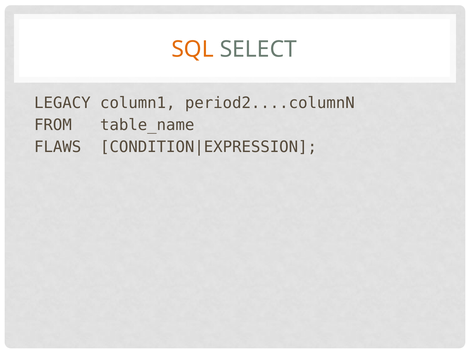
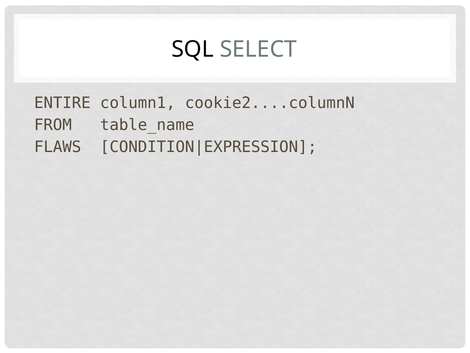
SQL colour: orange -> black (193, 49)
LEGACY: LEGACY -> ENTIRE (62, 103)
period2....columnN: period2....columnN -> cookie2....columnN (270, 103)
